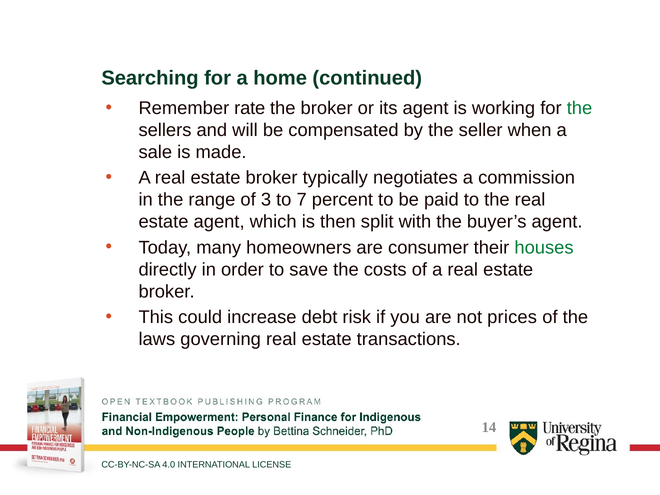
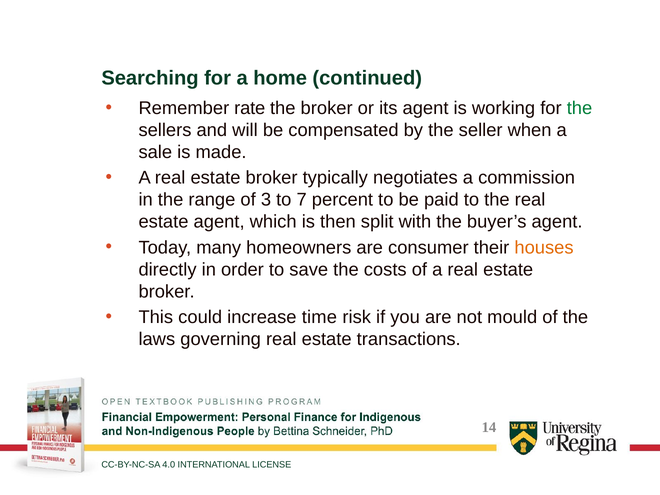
houses colour: green -> orange (544, 247)
debt: debt -> time (319, 317)
prices: prices -> mould (512, 317)
